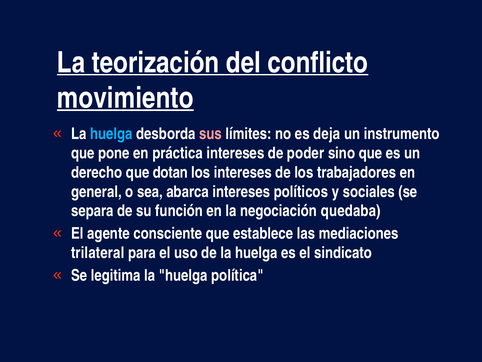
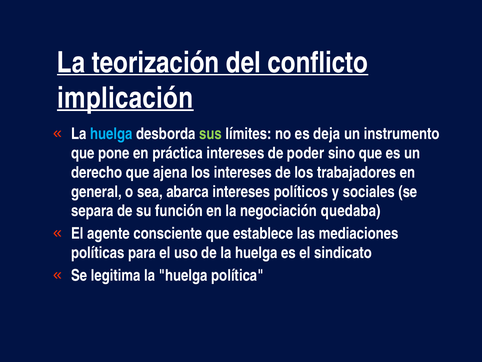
movimiento: movimiento -> implicación (125, 98)
sus colour: pink -> light green (211, 134)
dotan: dotan -> ajena (170, 172)
trilateral: trilateral -> políticas (98, 252)
